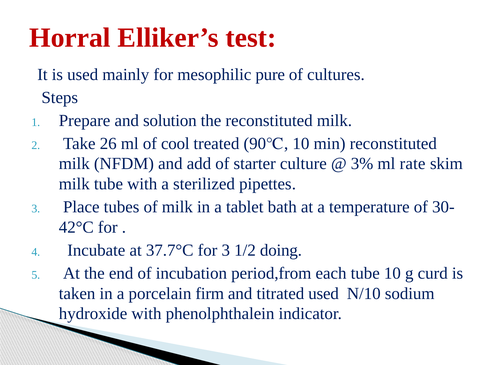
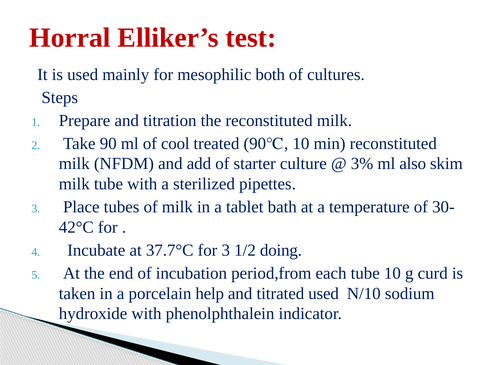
pure: pure -> both (270, 75)
solution: solution -> titration (170, 121)
Take 26: 26 -> 90 (108, 144)
rate: rate -> also (413, 164)
firm: firm -> help (210, 294)
